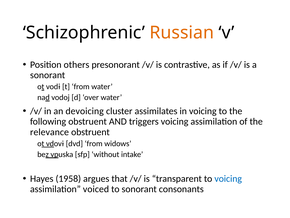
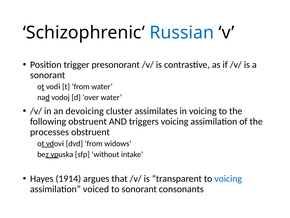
Russian colour: orange -> blue (182, 32)
others: others -> trigger (77, 65)
relevance: relevance -> processes (50, 132)
1958: 1958 -> 1914 (68, 178)
